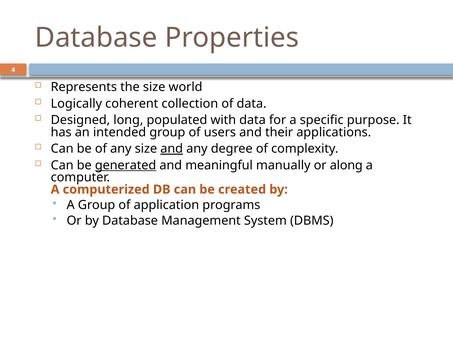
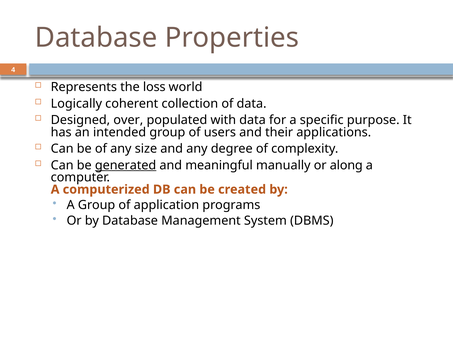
the size: size -> loss (154, 87)
long: long -> over (128, 120)
and underline: present -> none (172, 149)
